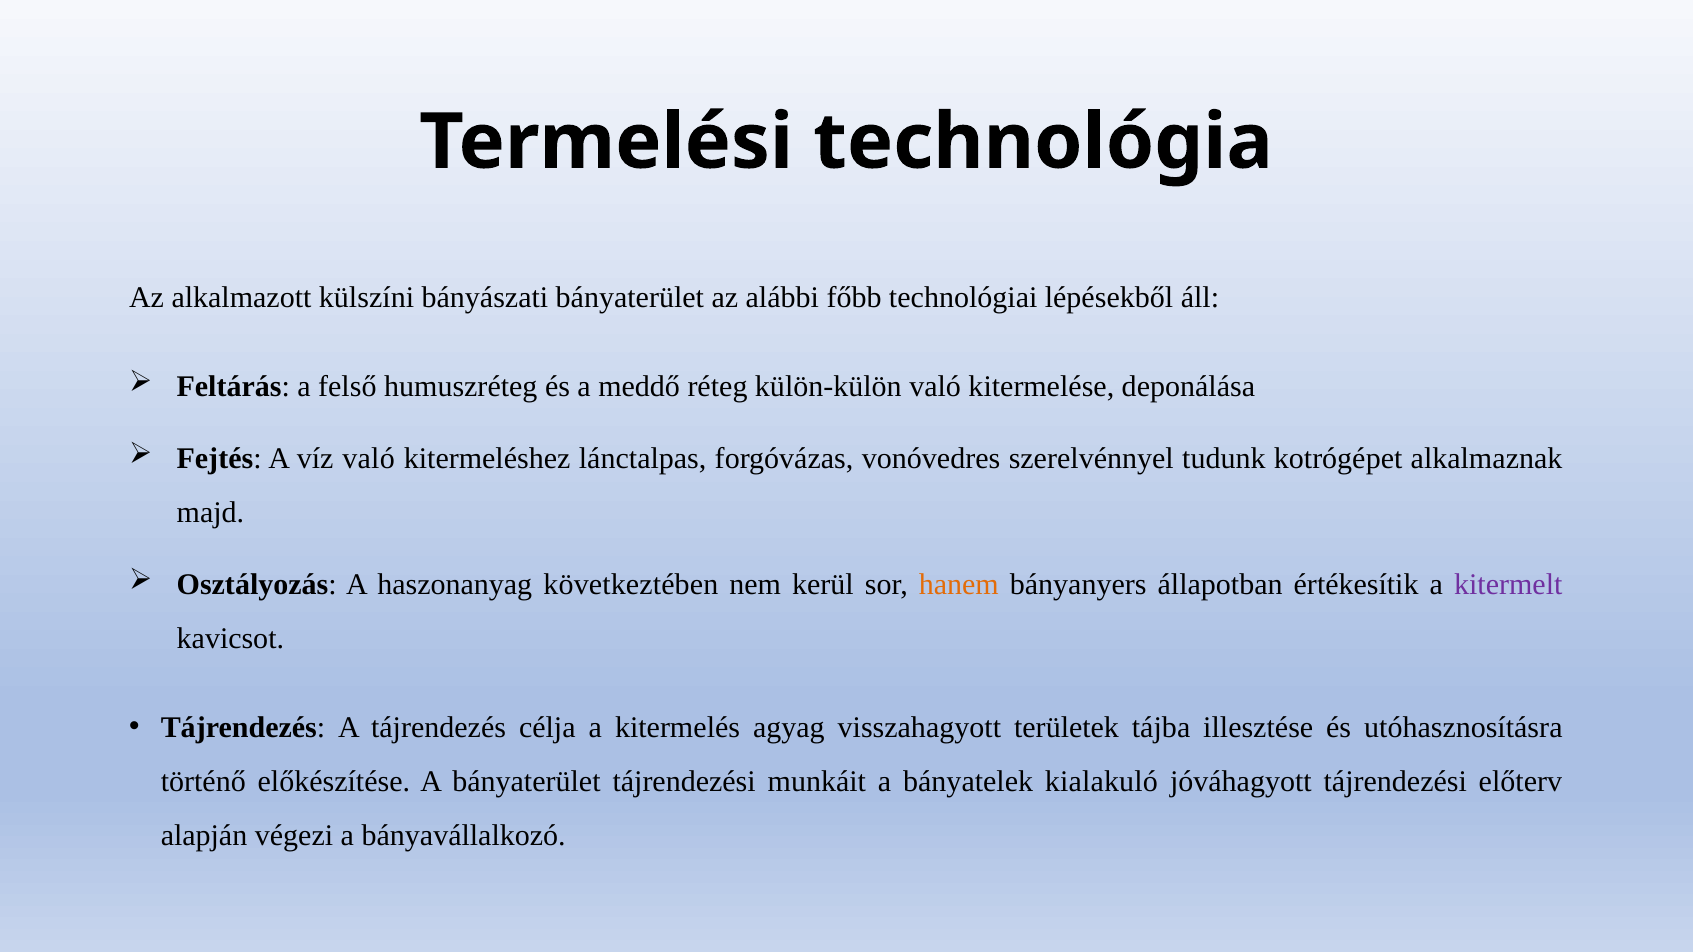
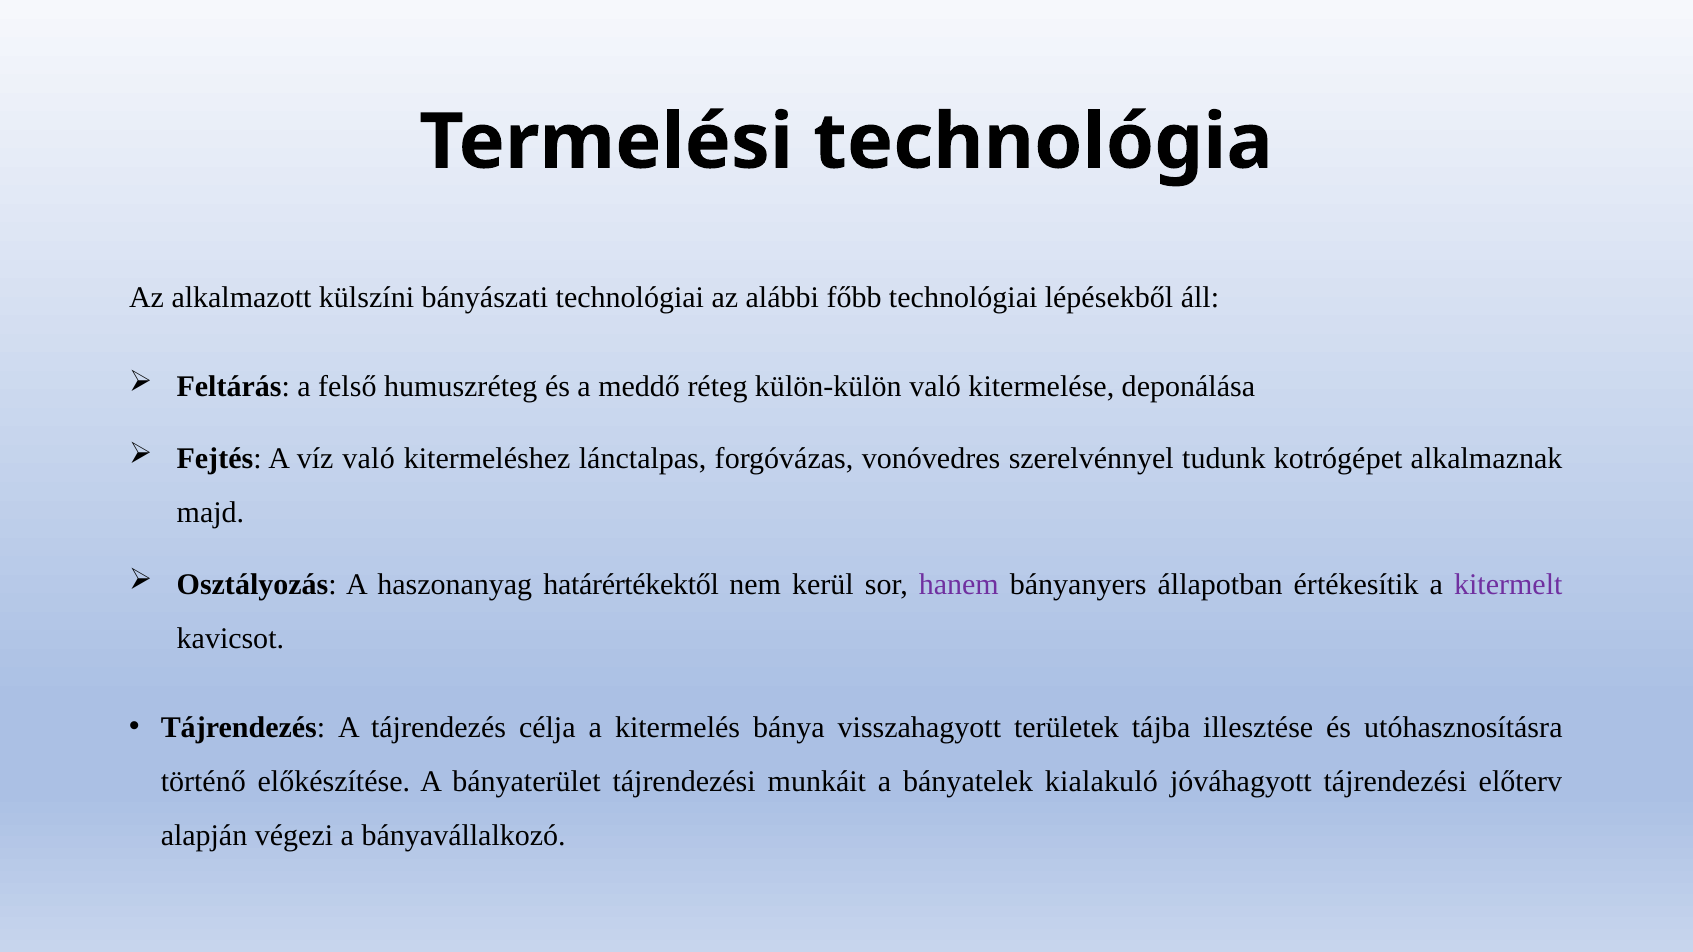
bányászati bányaterület: bányaterület -> technológiai (630, 298)
következtében: következtében -> határértékektől (631, 584)
hanem colour: orange -> purple (959, 584)
agyag: agyag -> bánya (789, 728)
